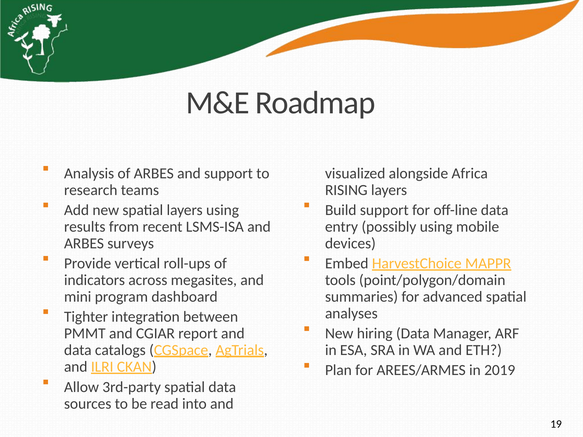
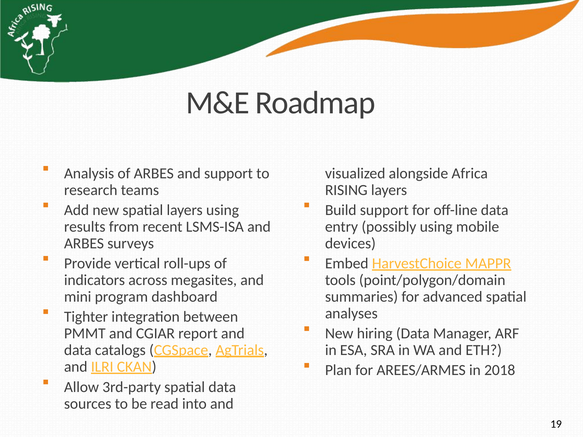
2019: 2019 -> 2018 (500, 370)
